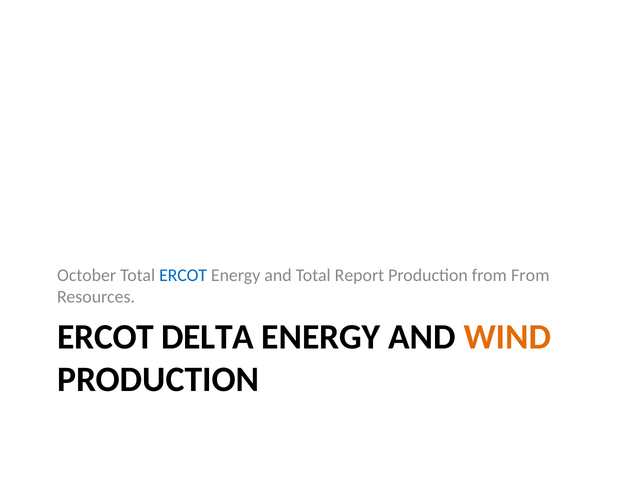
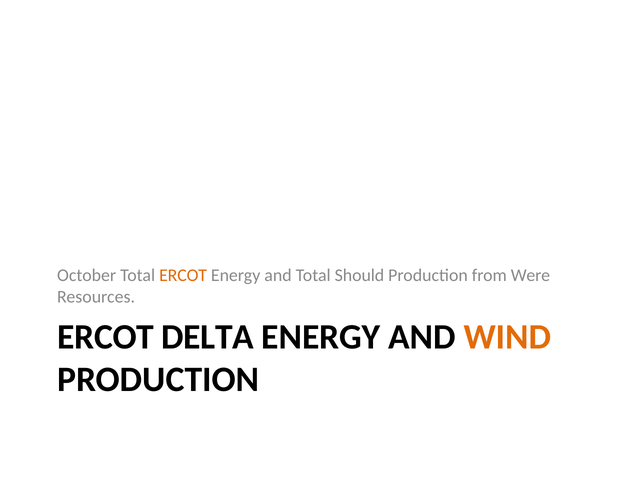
ERCOT colour: blue -> orange (183, 275)
Report: Report -> Should (359, 275)
from From: From -> Were (530, 275)
